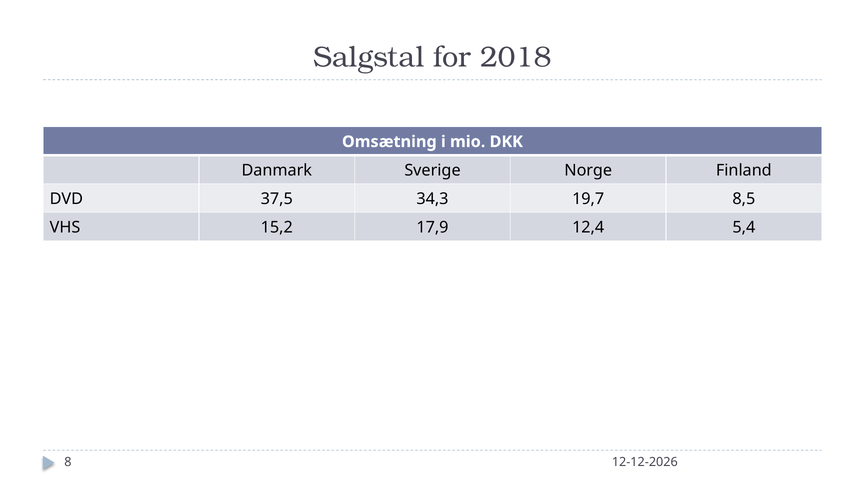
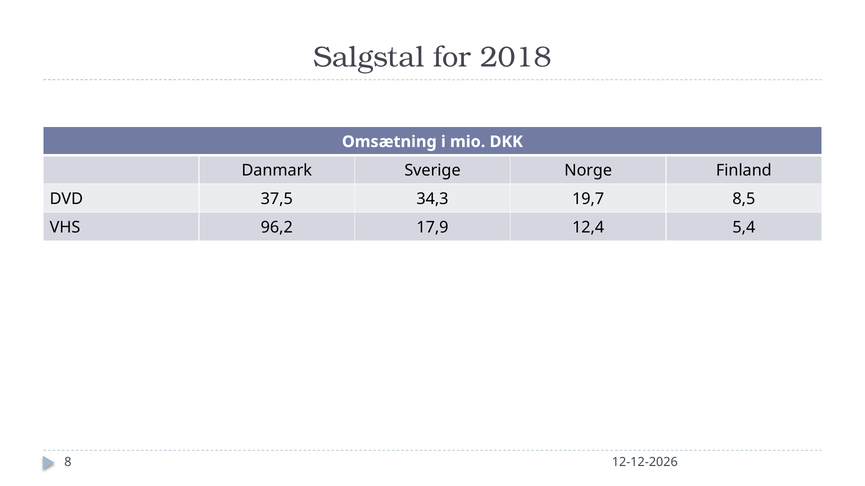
15,2: 15,2 -> 96,2 (277, 228)
